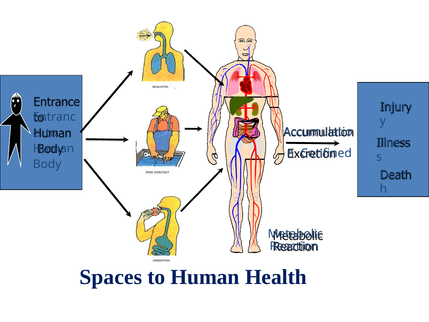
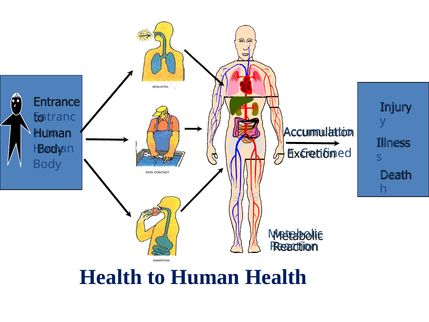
Spaces: Spaces -> Health (111, 277)
